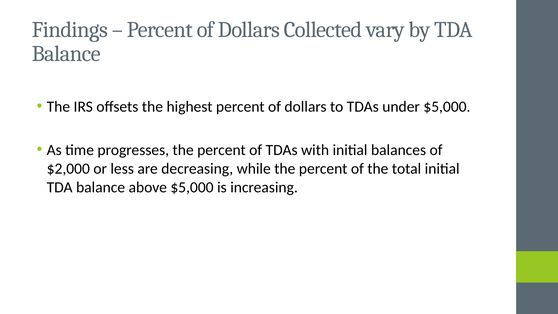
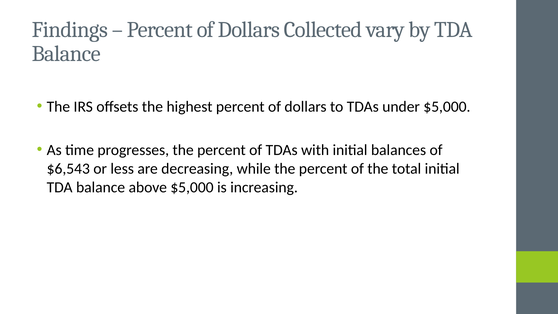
$2,000: $2,000 -> $6,543 (68, 169)
